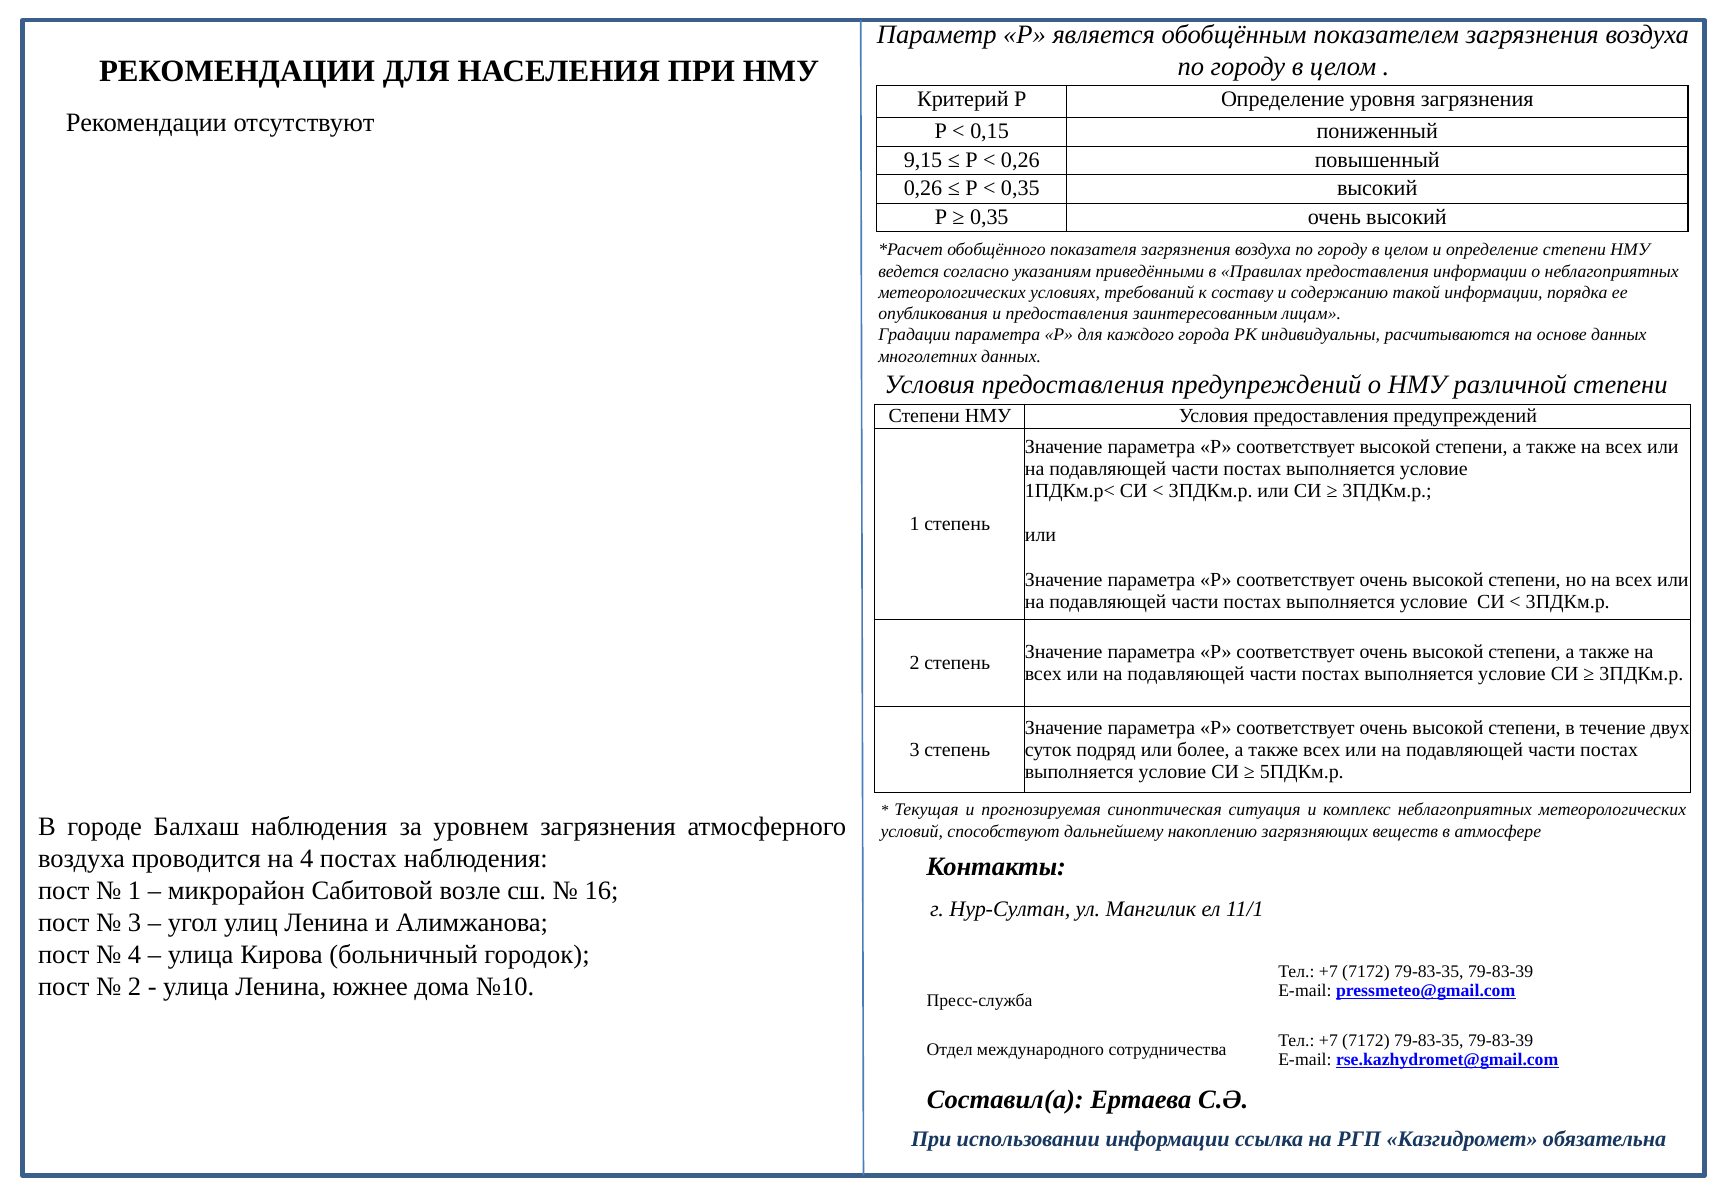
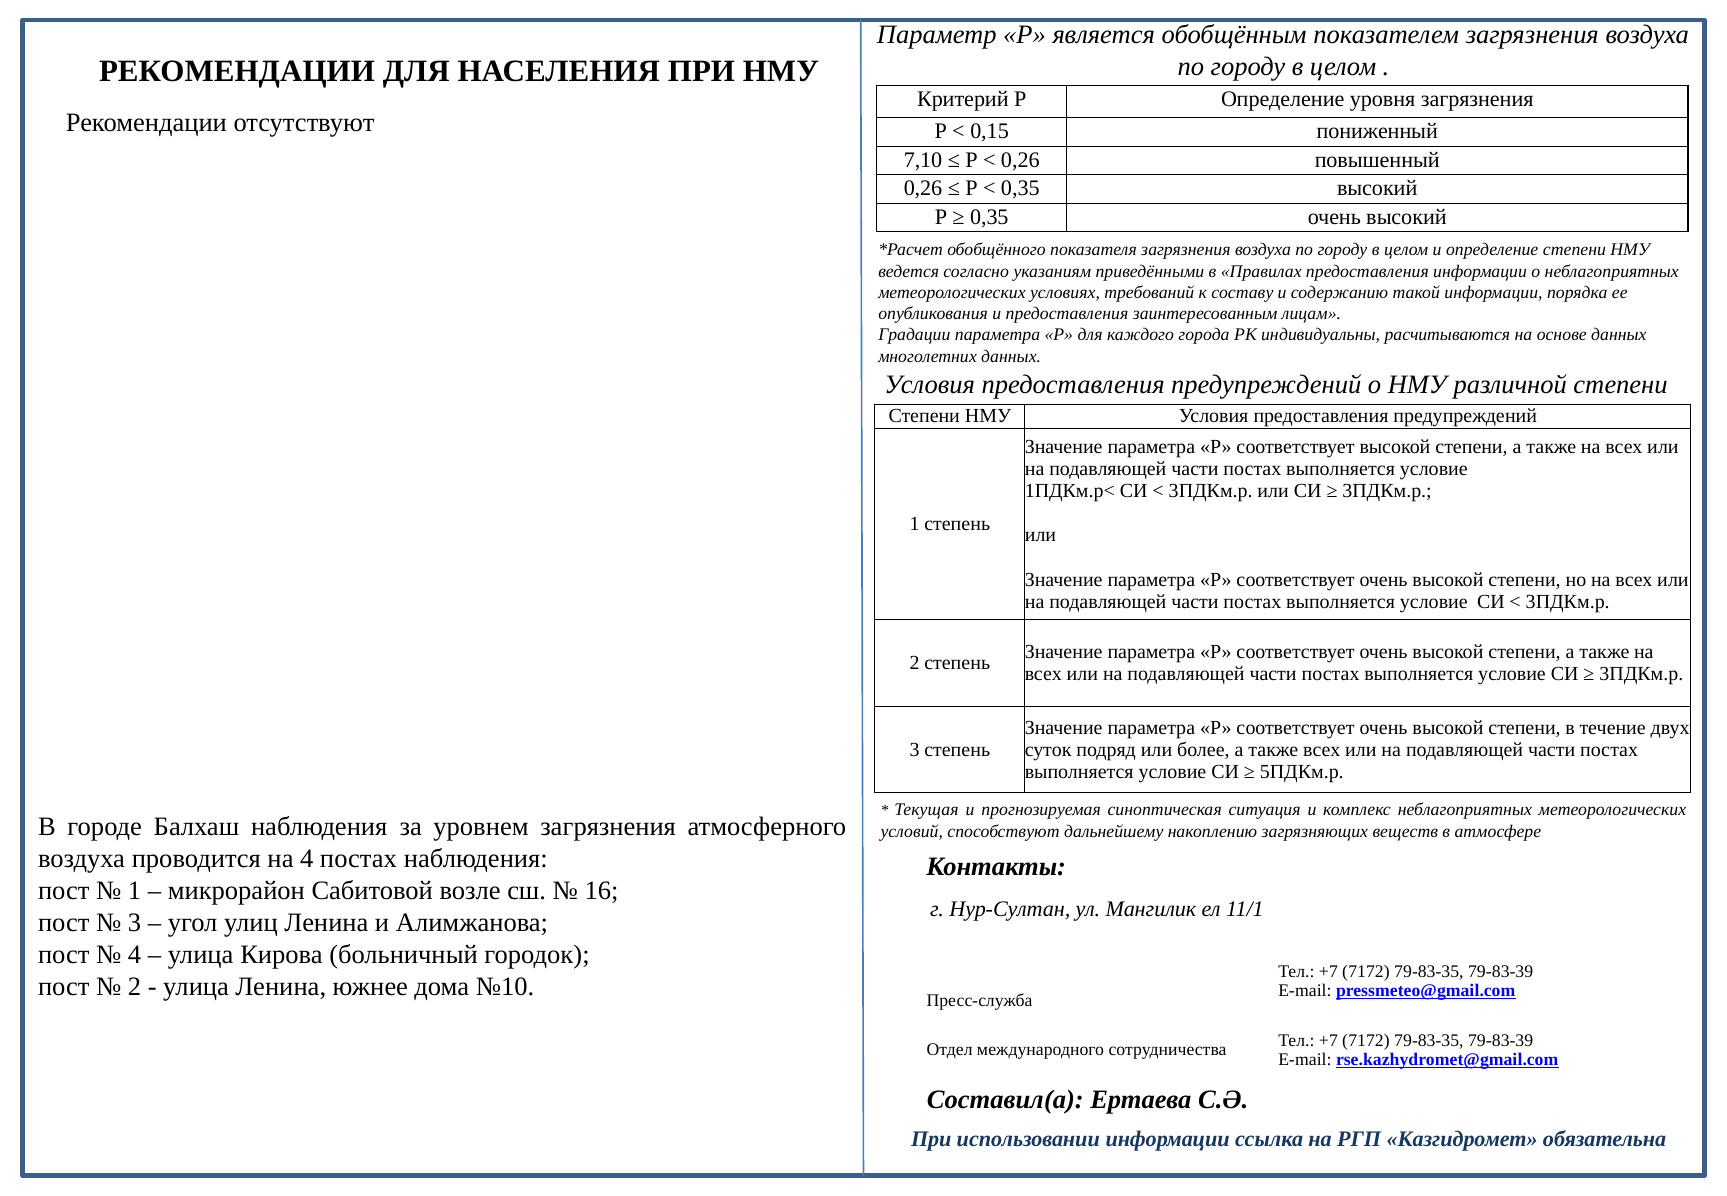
9,15: 9,15 -> 7,10 (923, 160)
